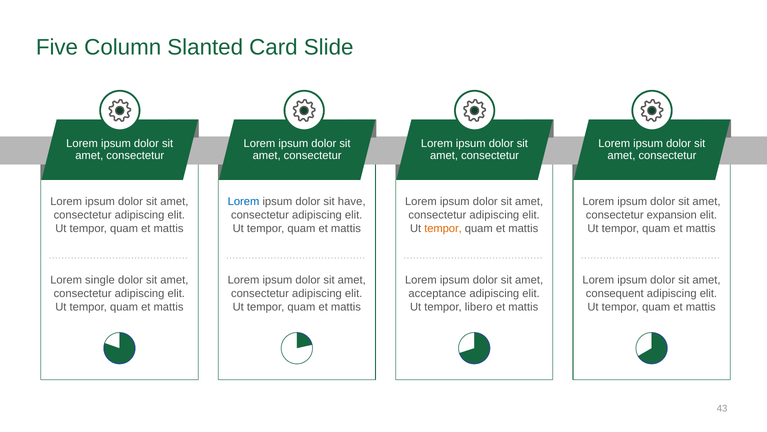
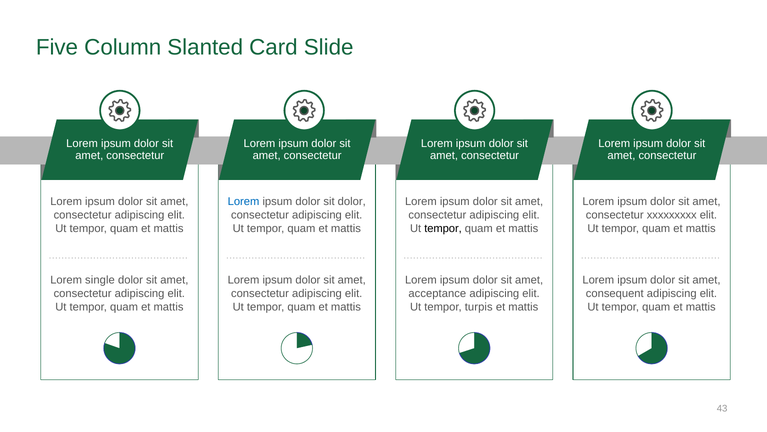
sit have: have -> dolor (352, 201)
expansion: expansion -> xxxxxxxxx (672, 215)
tempor colour: orange -> black (443, 228)
libero: libero -> turpis (479, 307)
